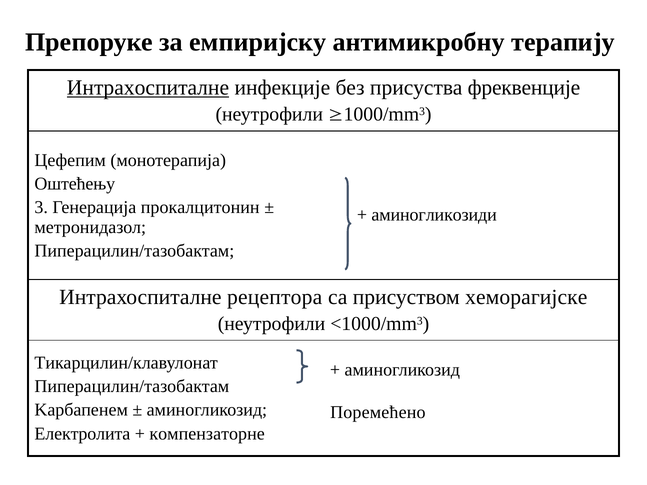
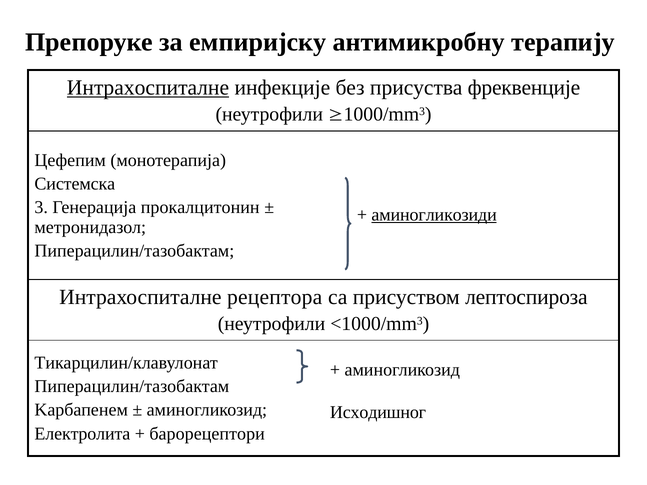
Оштећењу: Оштећењу -> Системска (75, 184)
аминогликозиди underline: none -> present (434, 215)
хеморагијске: хеморагијске -> лептоспироза (526, 297)
Поремећено: Поремећено -> Исходишног (378, 412)
компензаторне: компензаторне -> барорецептори (207, 434)
